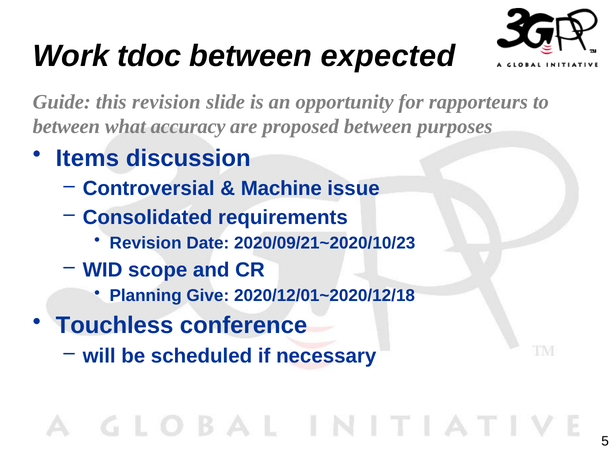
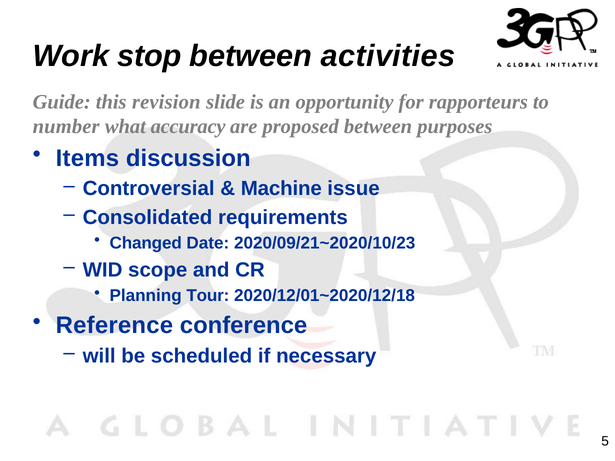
tdoc: tdoc -> stop (149, 56)
expected: expected -> activities (388, 56)
between: between -> number (66, 127)
Revision: Revision -> Changed (146, 243)
Give: Give -> Tour (208, 296)
Touchless: Touchless -> Reference (114, 326)
